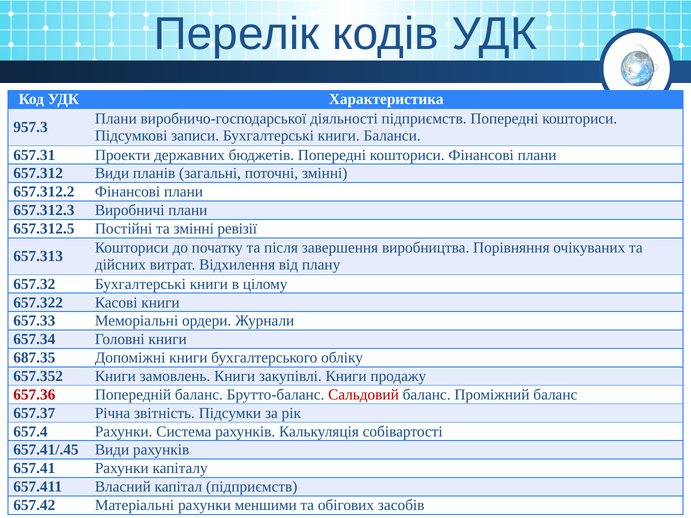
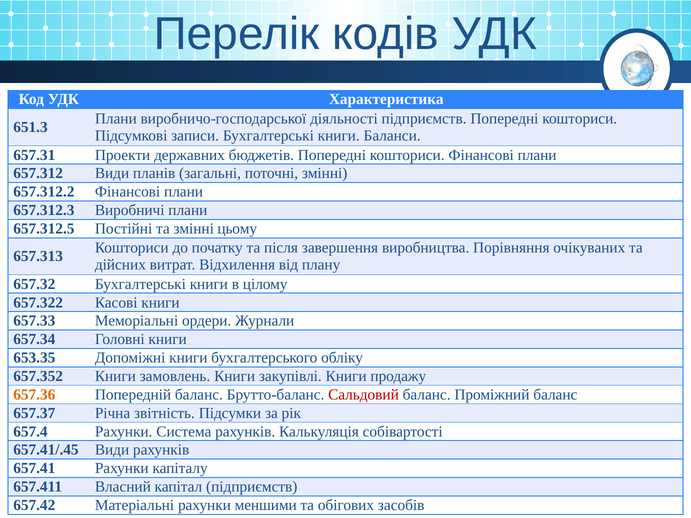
957.3: 957.3 -> 651.3 (30, 127)
ревізії: ревізії -> цьому (237, 229)
687.35: 687.35 -> 653.35 (34, 358)
657.36 colour: red -> orange (34, 395)
